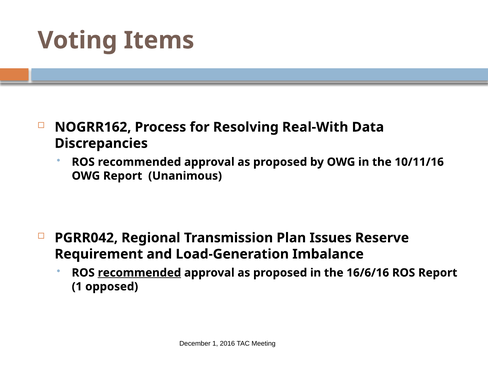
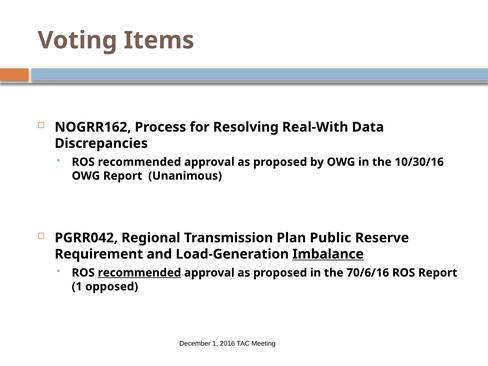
10/11/16: 10/11/16 -> 10/30/16 (419, 162)
Issues: Issues -> Public (331, 238)
Imbalance underline: none -> present (328, 254)
16/6/16: 16/6/16 -> 70/6/16 (368, 273)
